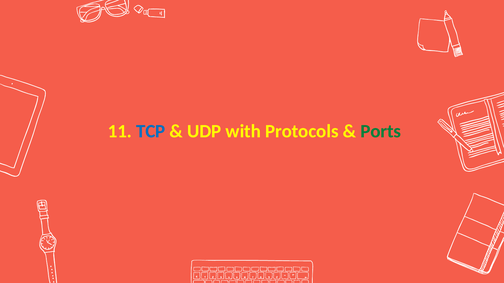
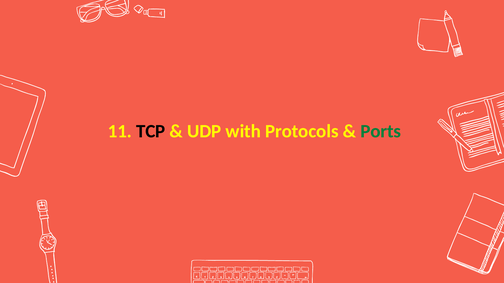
TCP colour: blue -> black (151, 131)
